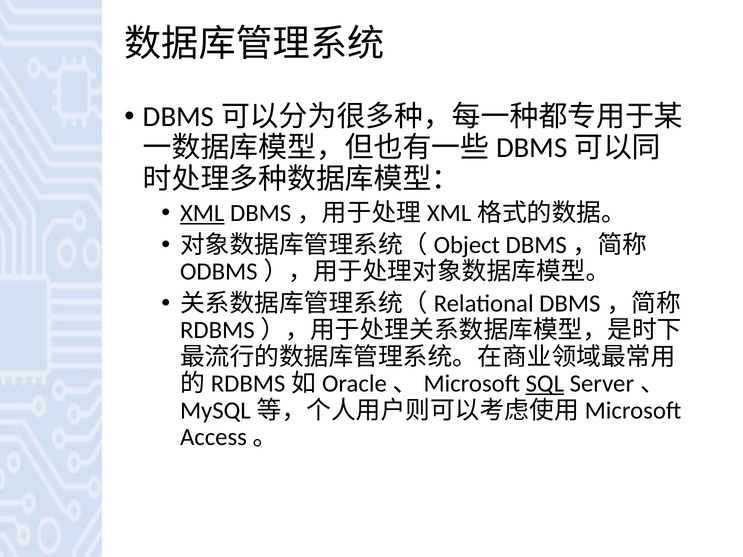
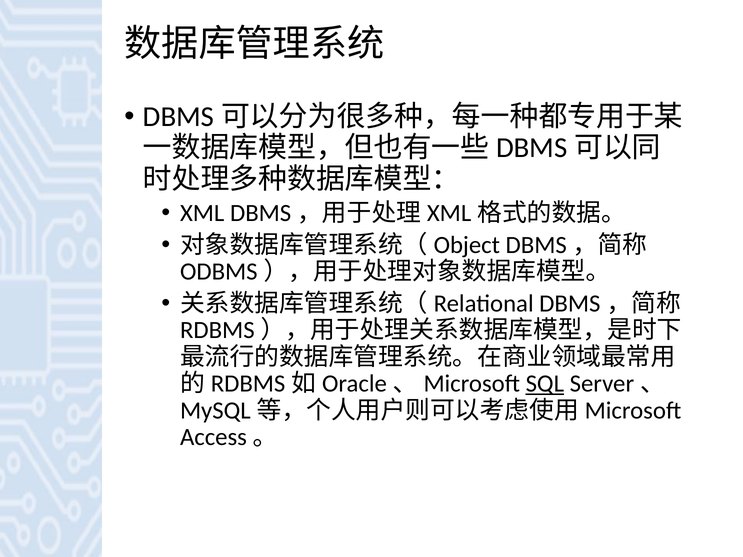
XML underline: present -> none (202, 213)
